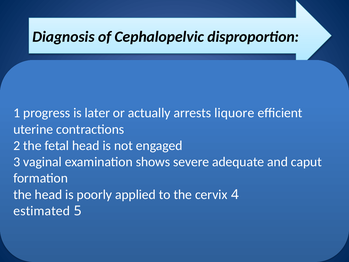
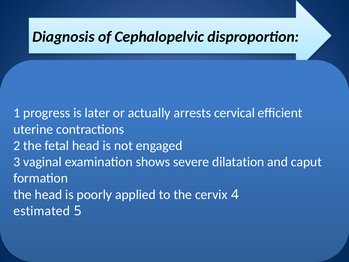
liquore: liquore -> cervical (234, 113)
adequate: adequate -> dilatation (238, 162)
